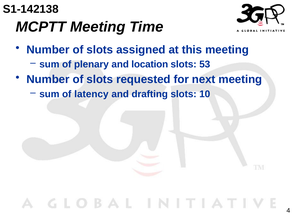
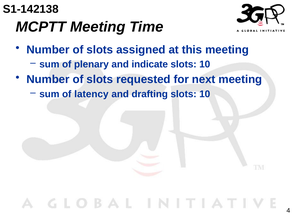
location: location -> indicate (150, 64)
53: 53 -> 10 (205, 64)
